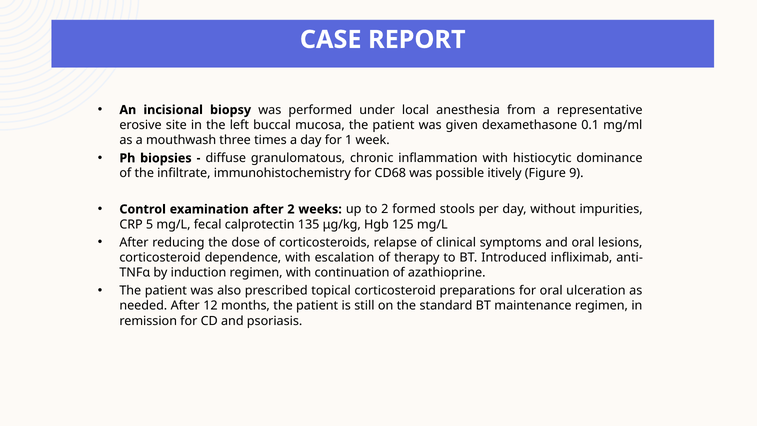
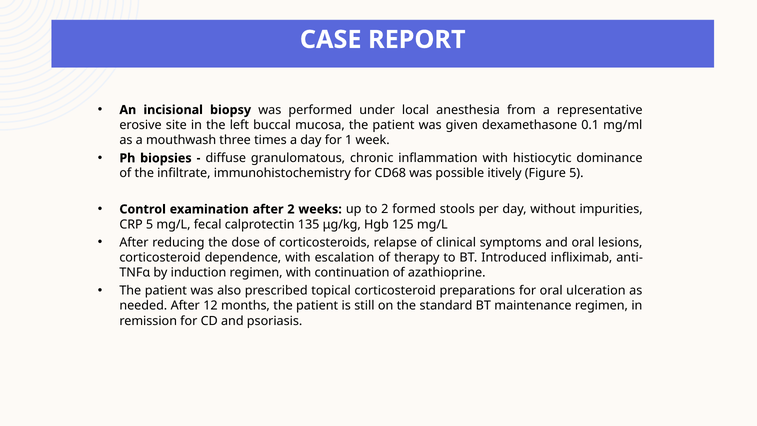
Figure 9: 9 -> 5 (576, 173)
